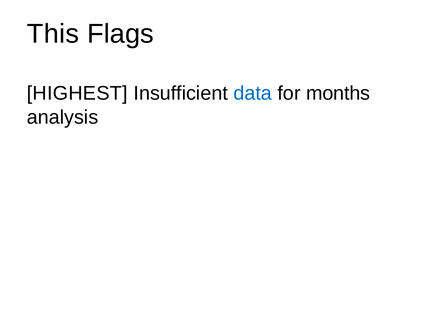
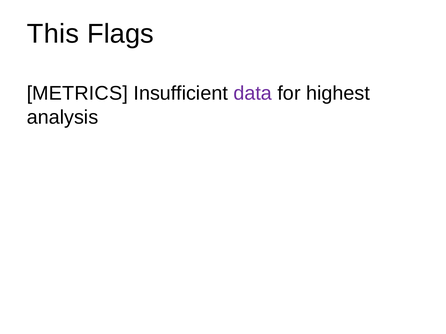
HIGHEST: HIGHEST -> METRICS (77, 94)
data colour: blue -> purple (253, 94)
months: months -> highest (338, 94)
